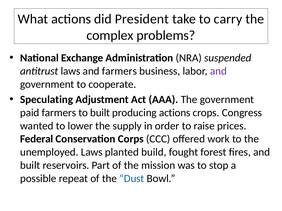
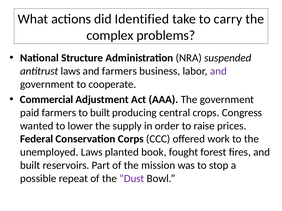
President: President -> Identified (142, 19)
Exchange: Exchange -> Structure (82, 58)
Speculating: Speculating -> Commercial (47, 100)
producing actions: actions -> central (175, 113)
build: build -> book (154, 152)
Dust colour: blue -> purple (132, 179)
